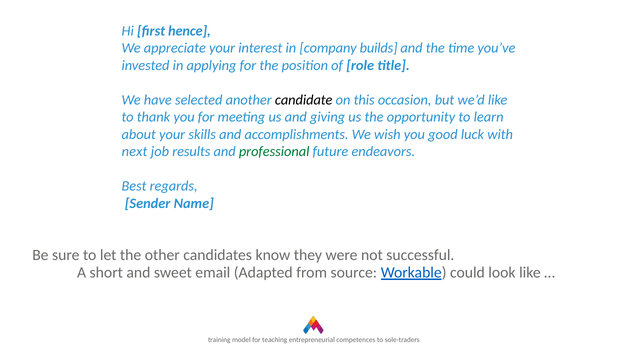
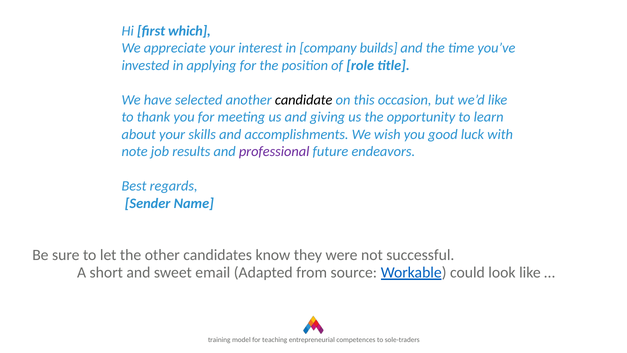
hence: hence -> which (189, 31)
next: next -> note (135, 152)
professional colour: green -> purple (274, 152)
